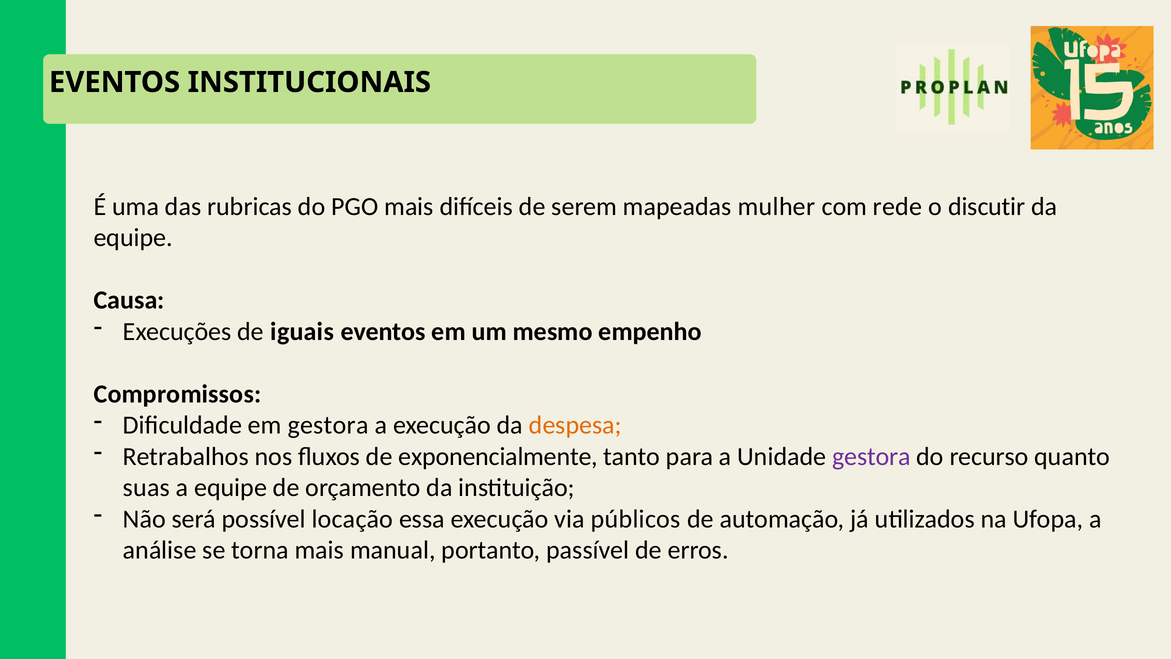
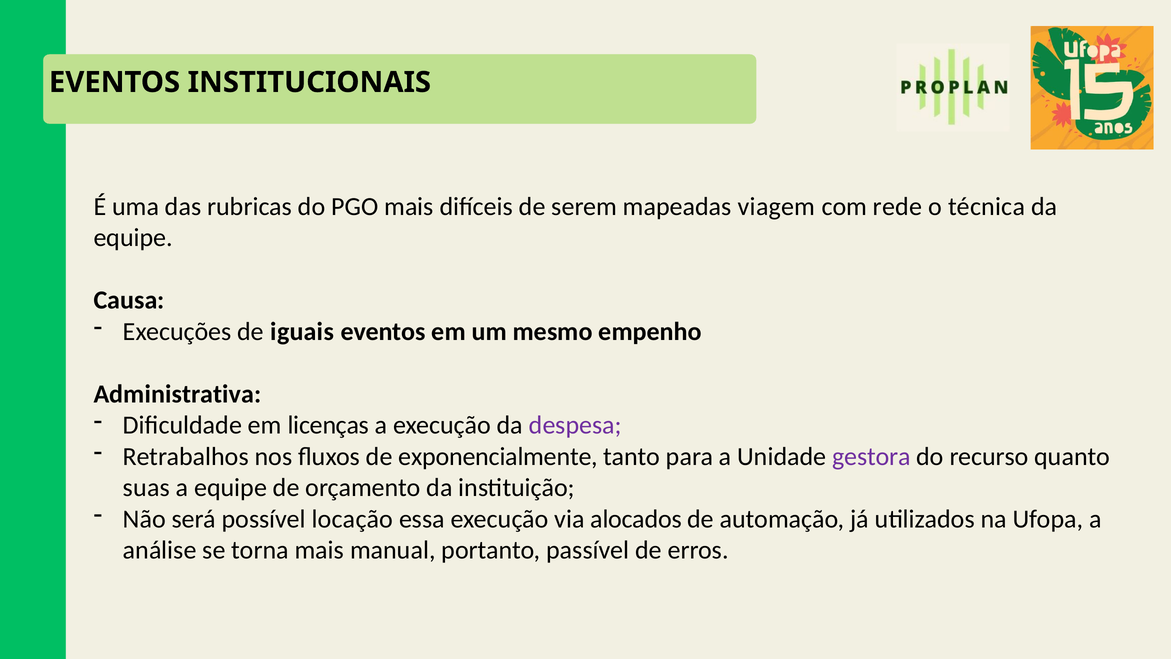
mulher: mulher -> viagem (777, 206)
discutir: discutir -> técnica (987, 206)
Compromissos: Compromissos -> Administrativa (177, 394)
em gestora: gestora -> licenças (328, 425)
despesa colour: orange -> purple (575, 425)
públicos: públicos -> alocados (636, 519)
